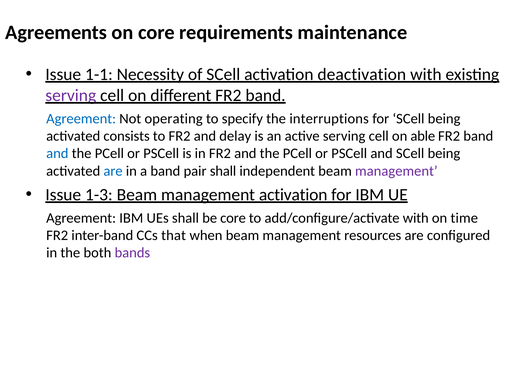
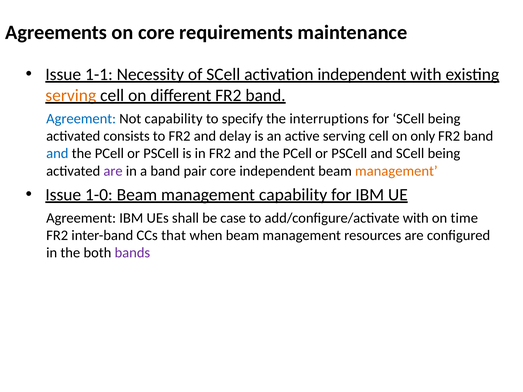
activation deactivation: deactivation -> independent (362, 74)
serving colour: purple -> orange (71, 95)
Not operating: operating -> capability (174, 119)
able: able -> only (423, 136)
are colour: blue -> purple (113, 171)
pair shall: shall -> core (223, 171)
management colour: purple -> orange (396, 171)
1-3: 1-3 -> 1-0 (99, 195)
management activation: activation -> capability (293, 195)
be core: core -> case (233, 218)
